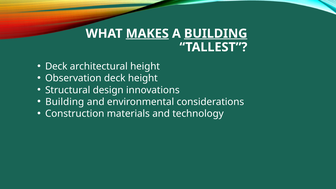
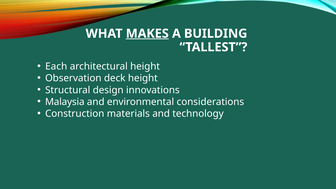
BUILDING underline: present -> none (216, 34)
Deck: Deck -> Each (56, 66)
Building: Building -> Malaysia (65, 102)
